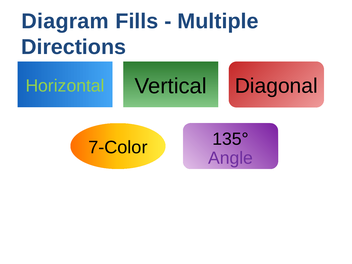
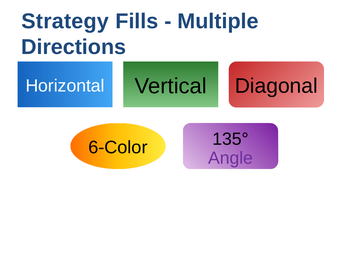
Diagram: Diagram -> Strategy (65, 21)
Horizontal colour: light green -> white (65, 86)
7-Color: 7-Color -> 6-Color (118, 147)
